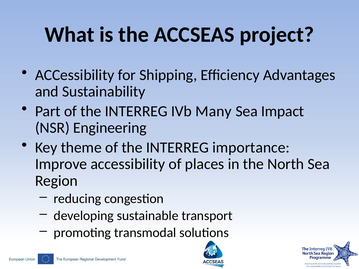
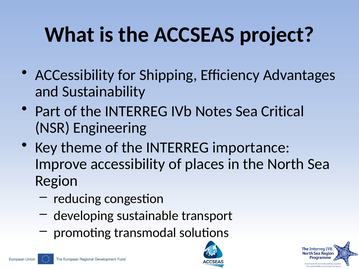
Many: Many -> Notes (214, 111)
Impact: Impact -> Critical (283, 111)
